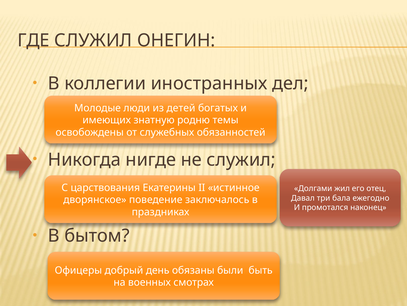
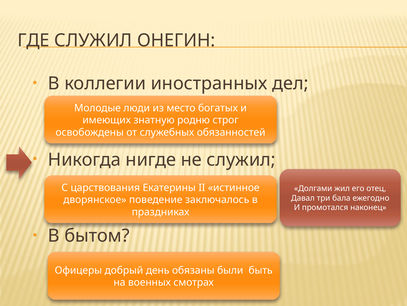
детей: детей -> место (181, 108)
темы: темы -> строг (226, 120)
